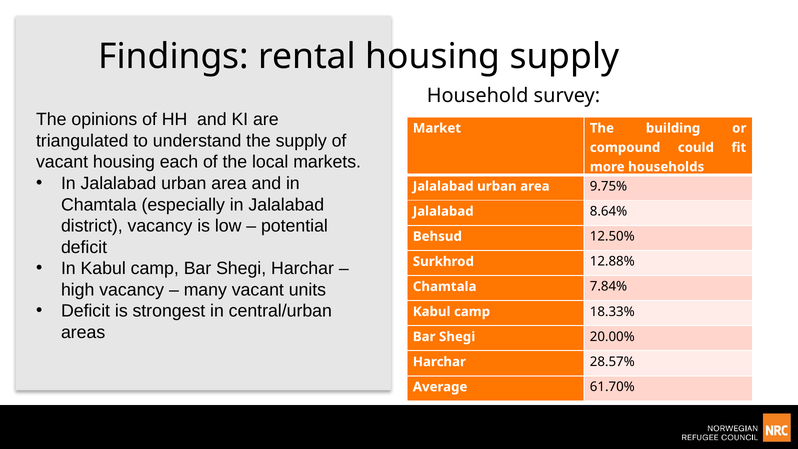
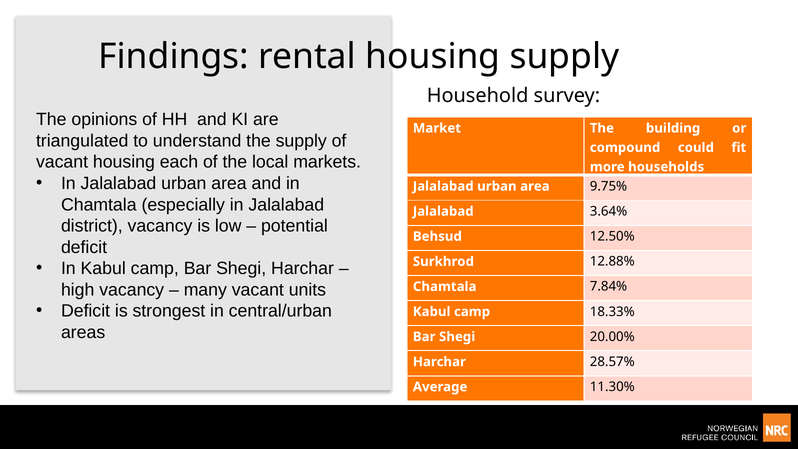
8.64%: 8.64% -> 3.64% (609, 211)
61.70%: 61.70% -> 11.30% (612, 387)
